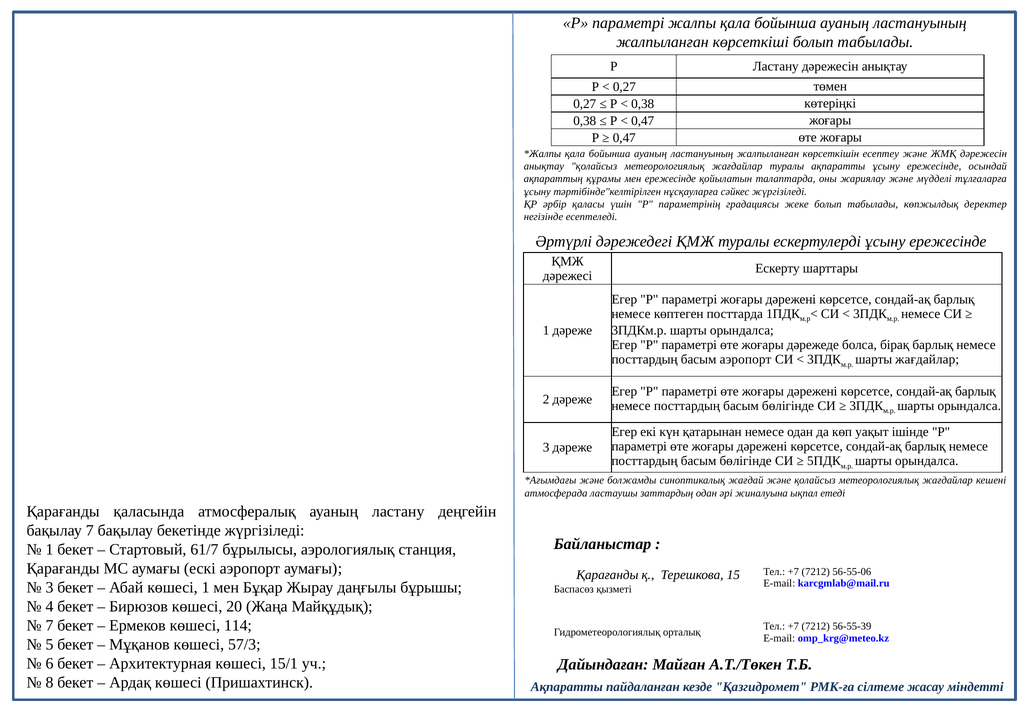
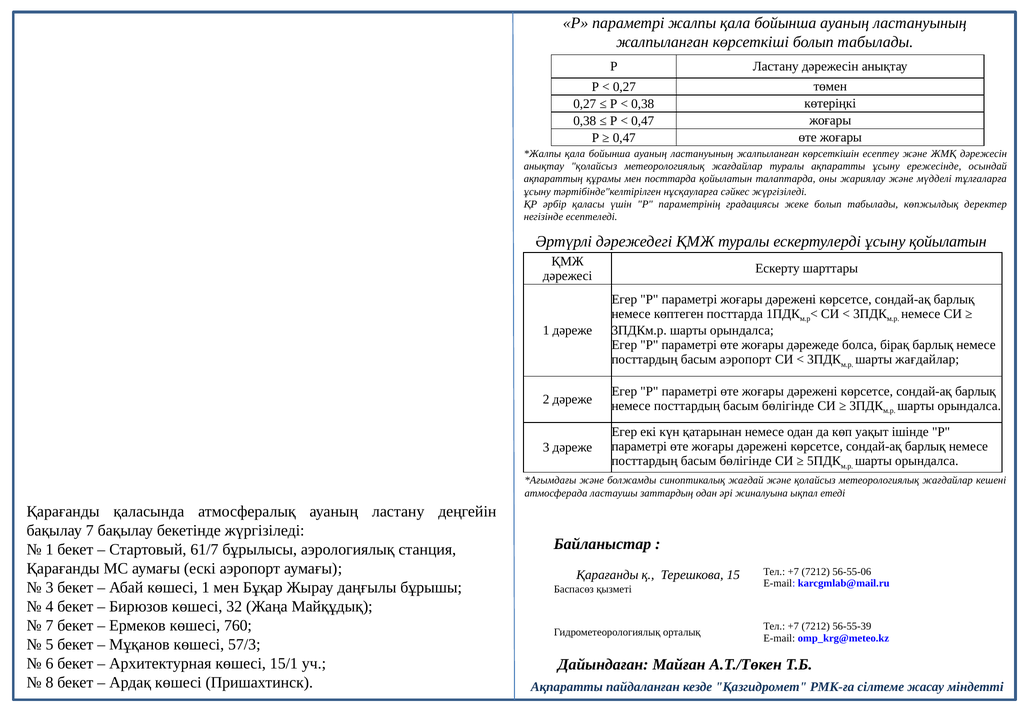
мен ережесінде: ережесінде -> посттарда (670, 179)
ескертулерді ұсыну ережесінде: ережесінде -> қойылатын (948, 242)
20: 20 -> 32 (234, 607)
114: 114 -> 760 (238, 626)
